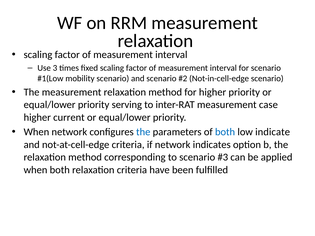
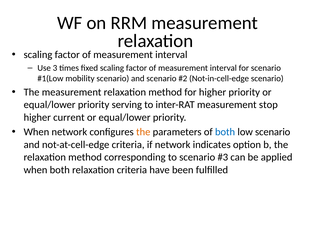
case: case -> stop (268, 105)
the colour: blue -> orange (143, 132)
low indicate: indicate -> scenario (273, 132)
